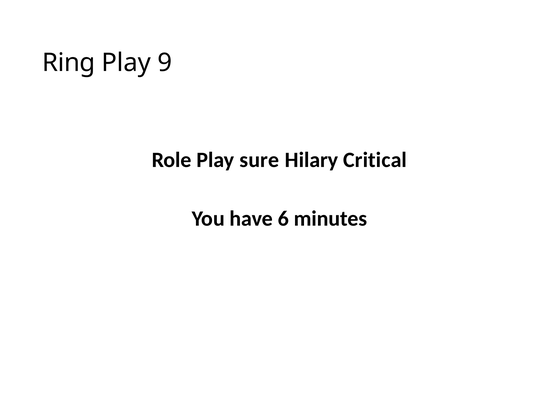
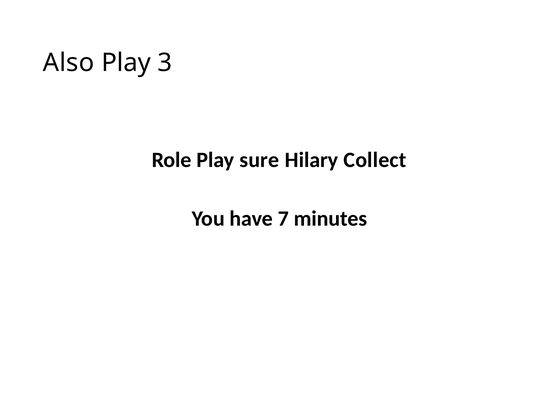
Ring: Ring -> Also (68, 63)
9: 9 -> 3 (165, 63)
Critical: Critical -> Collect (375, 160)
6: 6 -> 7 (283, 219)
